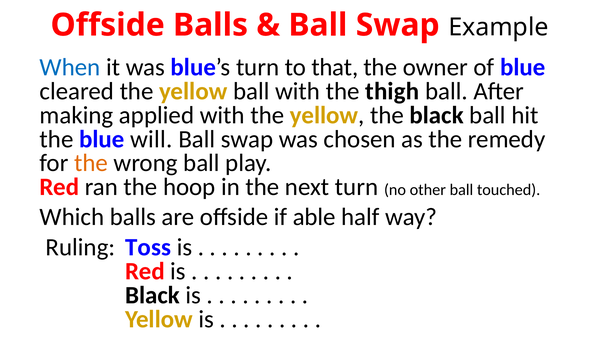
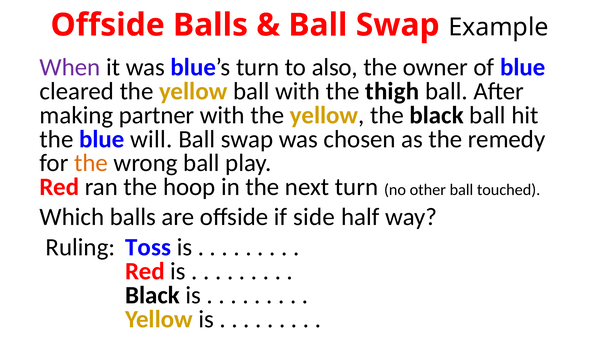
When colour: blue -> purple (70, 67)
that: that -> also (335, 67)
applied: applied -> partner (157, 115)
able: able -> side (314, 217)
